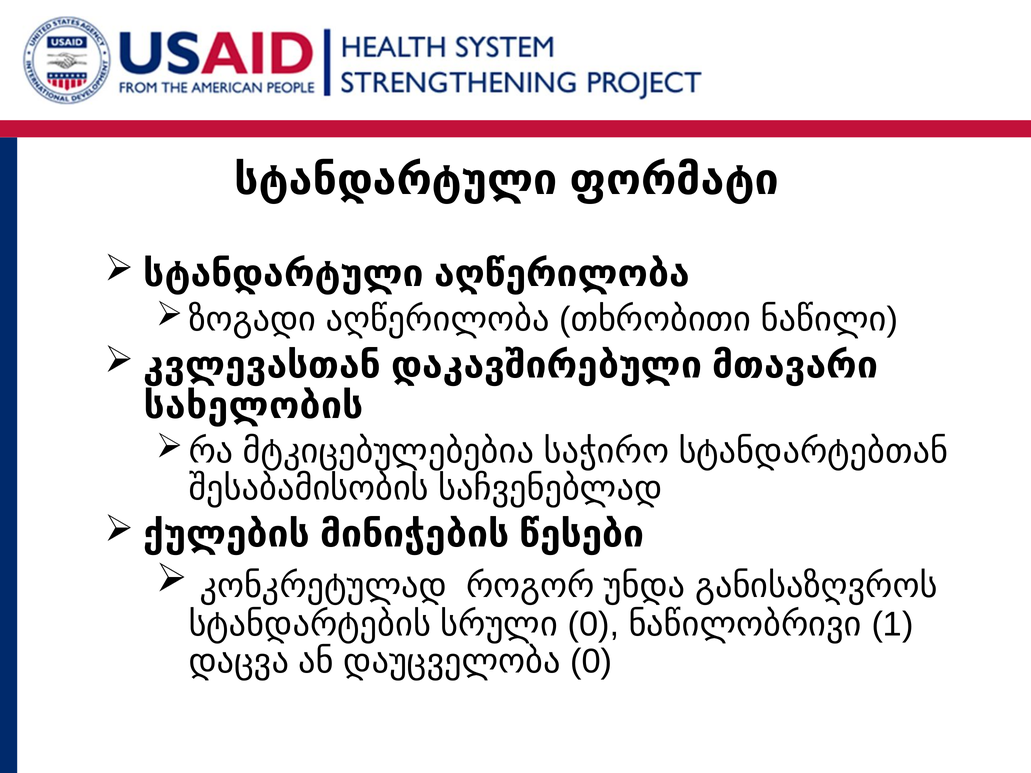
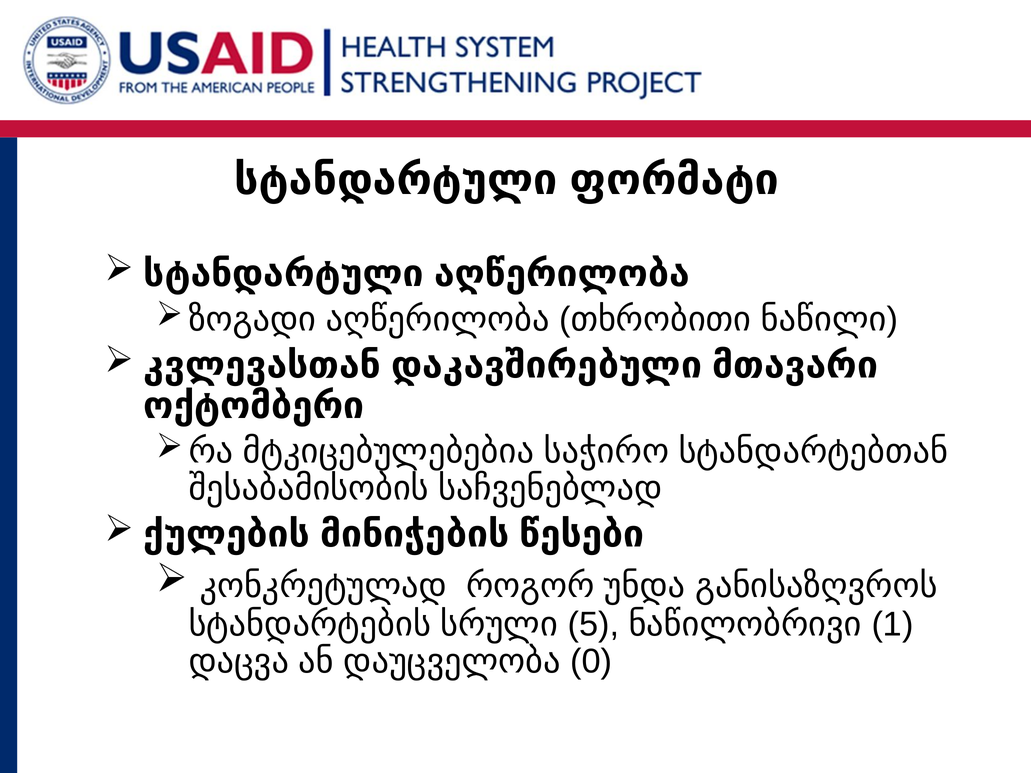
სახელობის: სახელობის -> ოქტომბერი (254, 406)
0: 0 -> 5 (593, 625)
